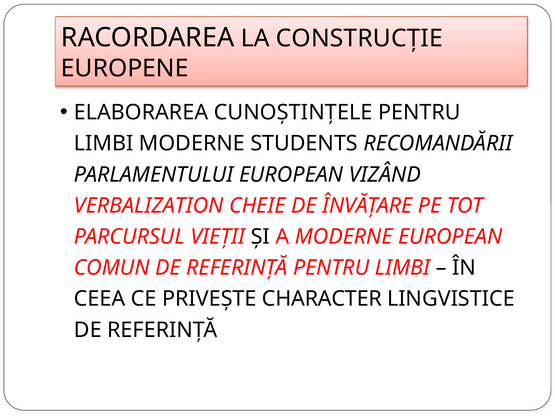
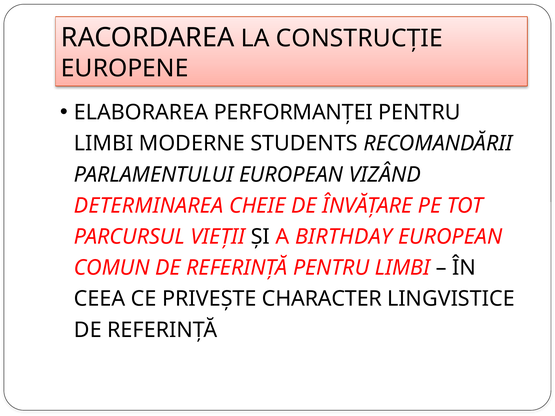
CUNOȘTINȚELE: CUNOȘTINȚELE -> PERFORMANȚEI (293, 112)
VERBALIZATION: VERBALIZATION -> DETERMINAREA (149, 206)
A MODERNE: MODERNE -> BIRTHDAY (344, 237)
